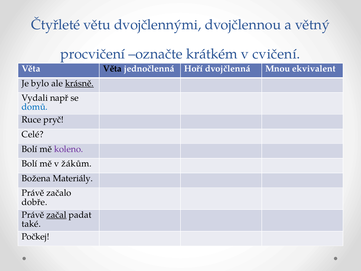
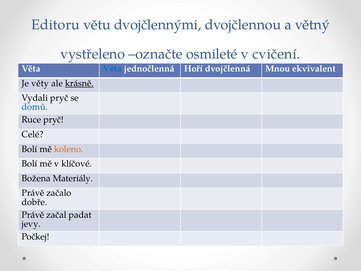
Čtyřleté: Čtyřleté -> Editoru (56, 25)
procvičení: procvičení -> vystřeleno (93, 54)
krátkém: krátkém -> osmileté (212, 54)
Věta colour: black -> blue (112, 68)
bylo: bylo -> věty (40, 83)
Vydali např: např -> pryč (59, 98)
koleno colour: purple -> orange (69, 149)
žákům: žákům -> klíčové (77, 164)
začal underline: present -> none (56, 215)
také: také -> jevy (31, 224)
